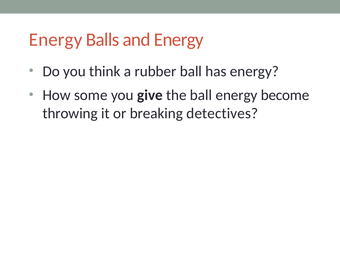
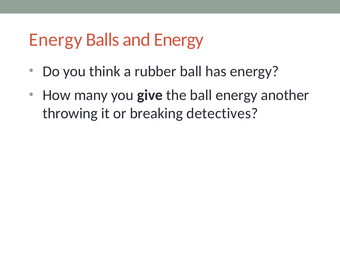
some: some -> many (91, 95)
become: become -> another (285, 95)
